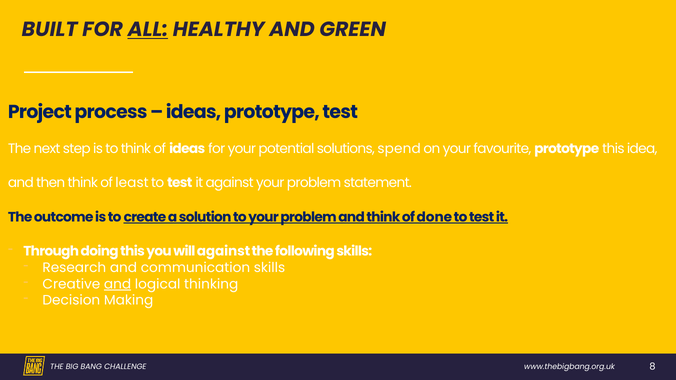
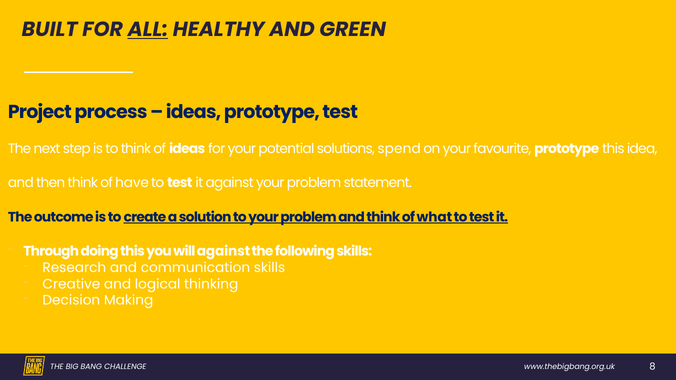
least: least -> have (132, 183)
done: done -> what (434, 217)
and underline: present -> none (118, 284)
